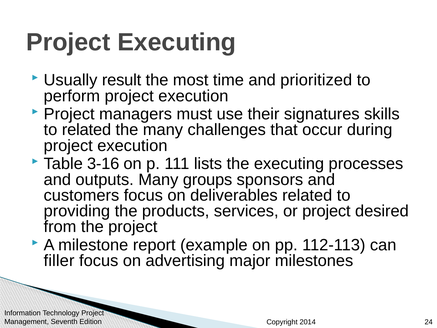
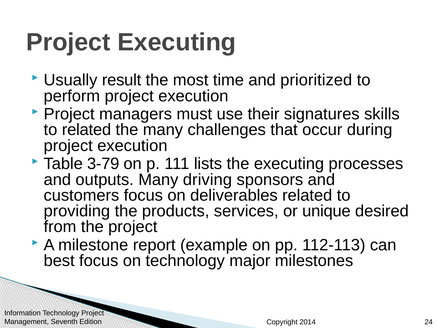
3-16: 3-16 -> 3-79 (103, 164)
groups: groups -> driving (207, 179)
or project: project -> unique (326, 211)
filler: filler -> best (59, 261)
on advertising: advertising -> technology (185, 261)
